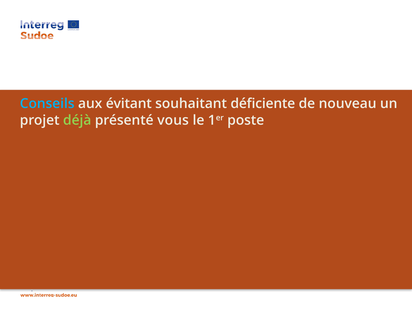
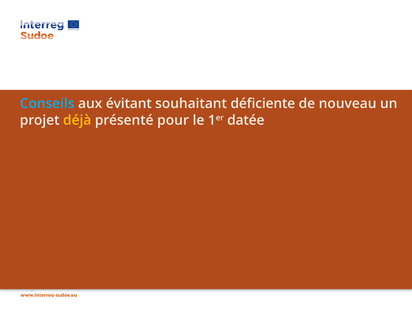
déjà colour: light green -> yellow (77, 120)
vous: vous -> pour (173, 120)
poste: poste -> datée (246, 120)
